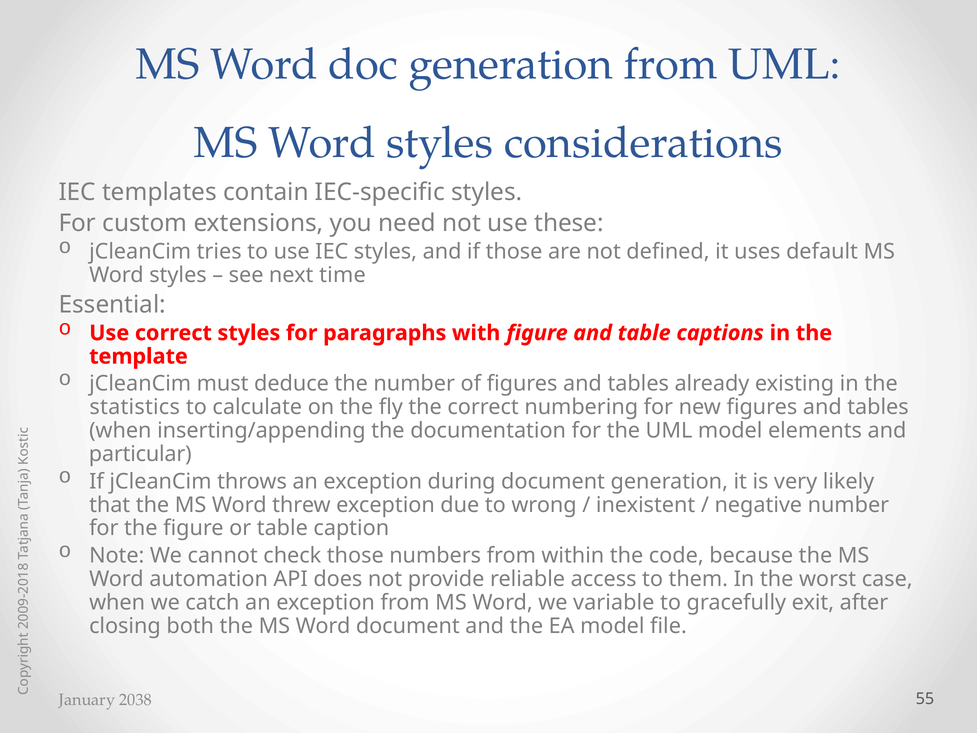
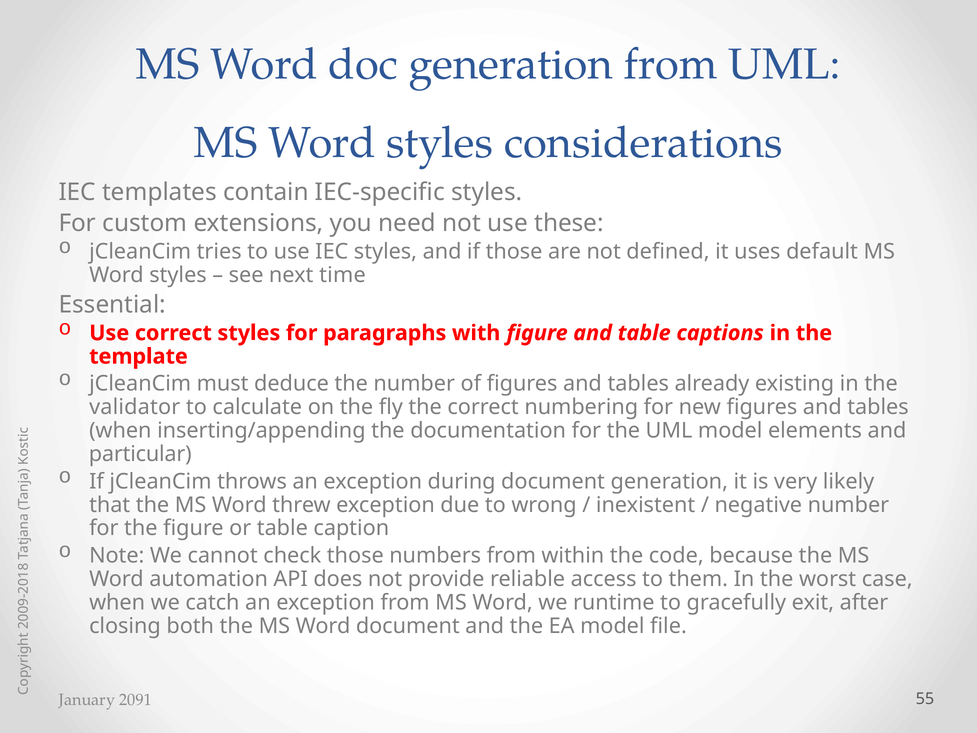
statistics: statistics -> validator (135, 407)
variable: variable -> runtime (614, 602)
2038: 2038 -> 2091 (136, 700)
